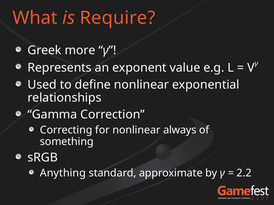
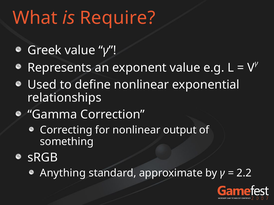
Greek more: more -> value (80, 50)
always: always -> output (180, 130)
